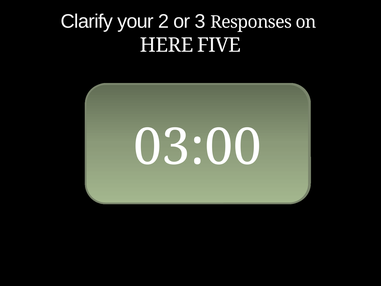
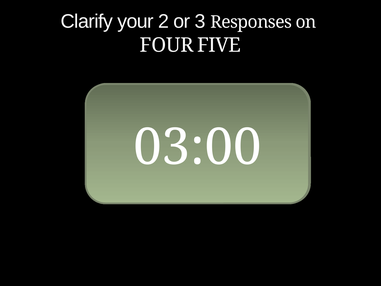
HERE: HERE -> FOUR (167, 45)
